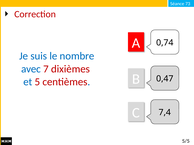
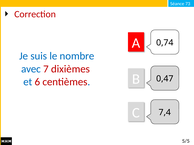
5: 5 -> 6 (37, 82)
